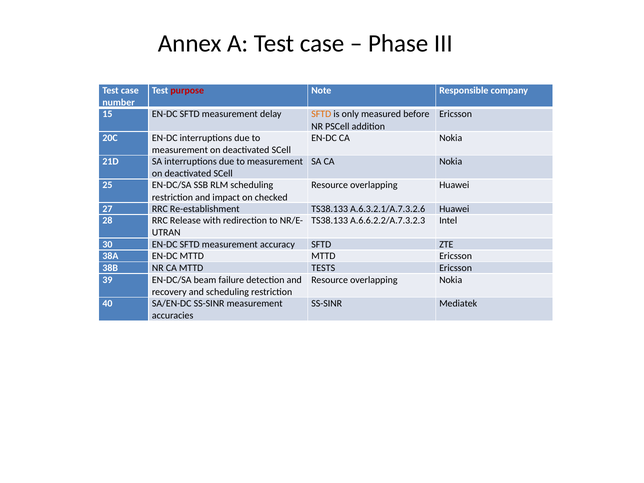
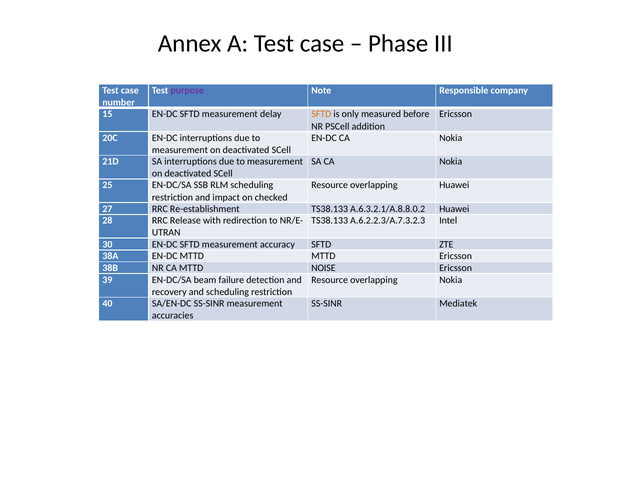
purpose colour: red -> purple (187, 90)
A.6.3.2.1/A.7.3.2.6: A.6.3.2.1/A.7.3.2.6 -> A.6.3.2.1/A.8.8.0.2 (388, 209)
A.6.6.2.2/A.7.3.2.3: A.6.6.2.2/A.7.3.2.3 -> A.6.2.2.3/A.7.3.2.3 (388, 221)
TESTS: TESTS -> NOISE (323, 268)
